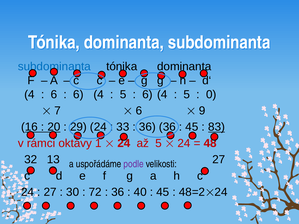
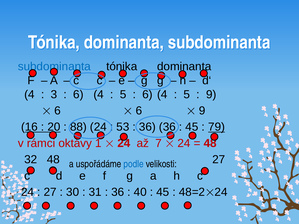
6: 6 -> 3 (54, 95)
0: 0 -> 9 (211, 94)
7: 7 -> 6 (58, 111)
29: 29 -> 88 (78, 127)
33: 33 -> 53 (123, 127)
83: 83 -> 79 (217, 127)
až 5: 5 -> 7 (159, 143)
32 13: 13 -> 48 (53, 160)
podle colour: purple -> blue (134, 164)
72: 72 -> 31 (95, 192)
